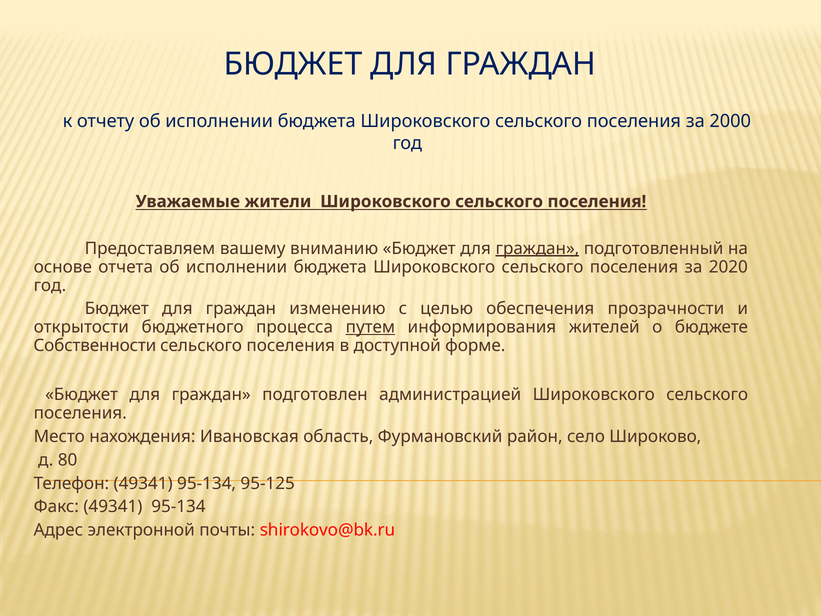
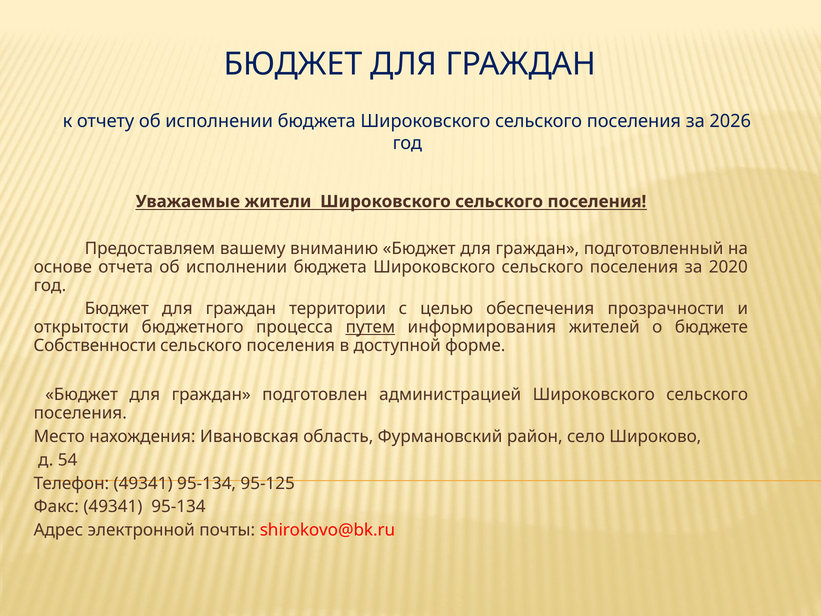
2000: 2000 -> 2026 (730, 121)
граждан underline: present -> none (537, 248)
изменению: изменению -> территории (338, 309)
80: 80 -> 54 (68, 460)
